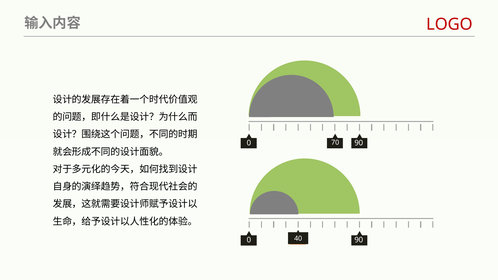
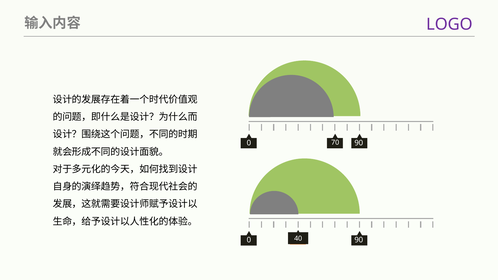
LOGO colour: red -> purple (449, 24)
